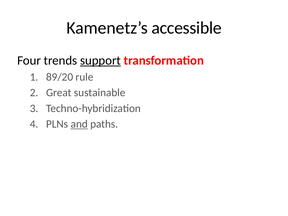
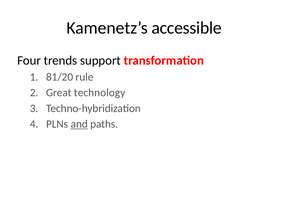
support underline: present -> none (100, 60)
89/20: 89/20 -> 81/20 (60, 77)
sustainable: sustainable -> technology (100, 93)
